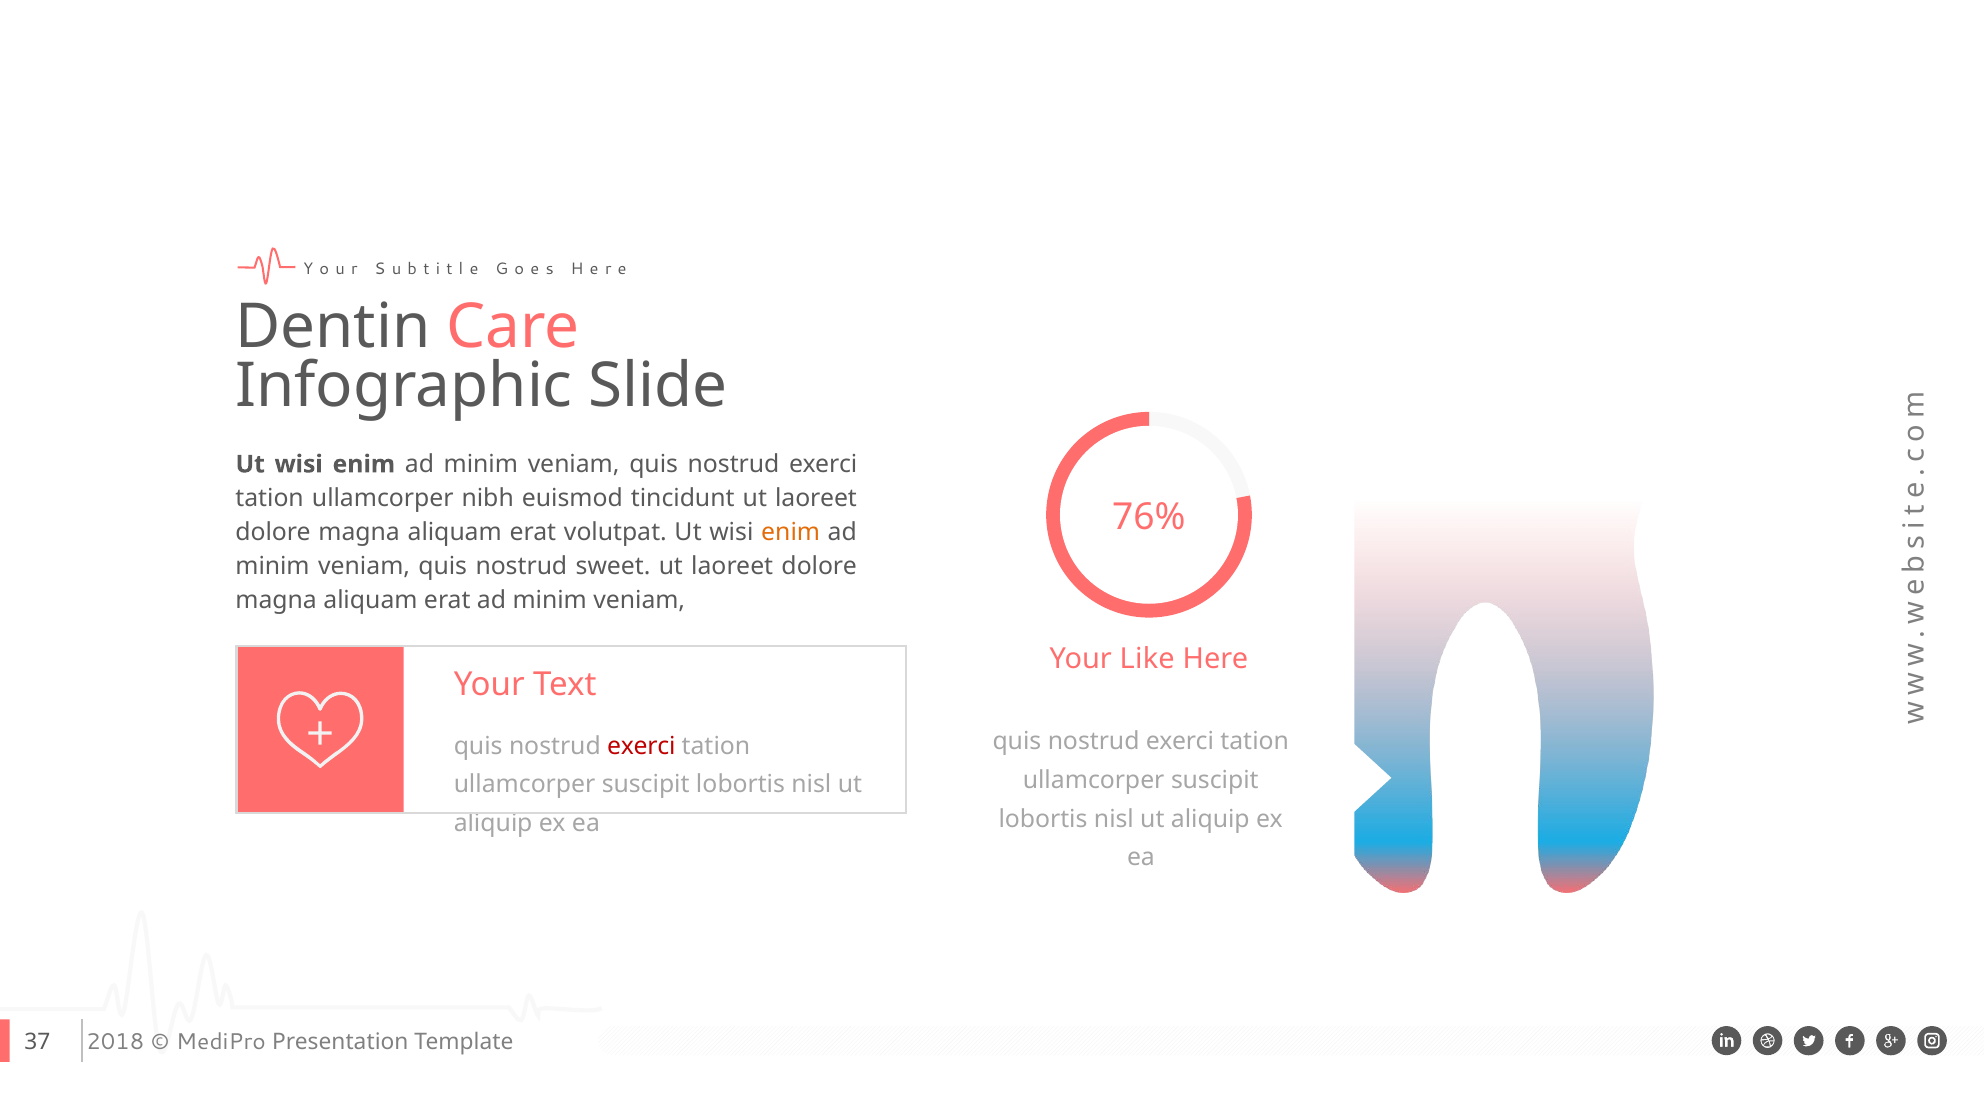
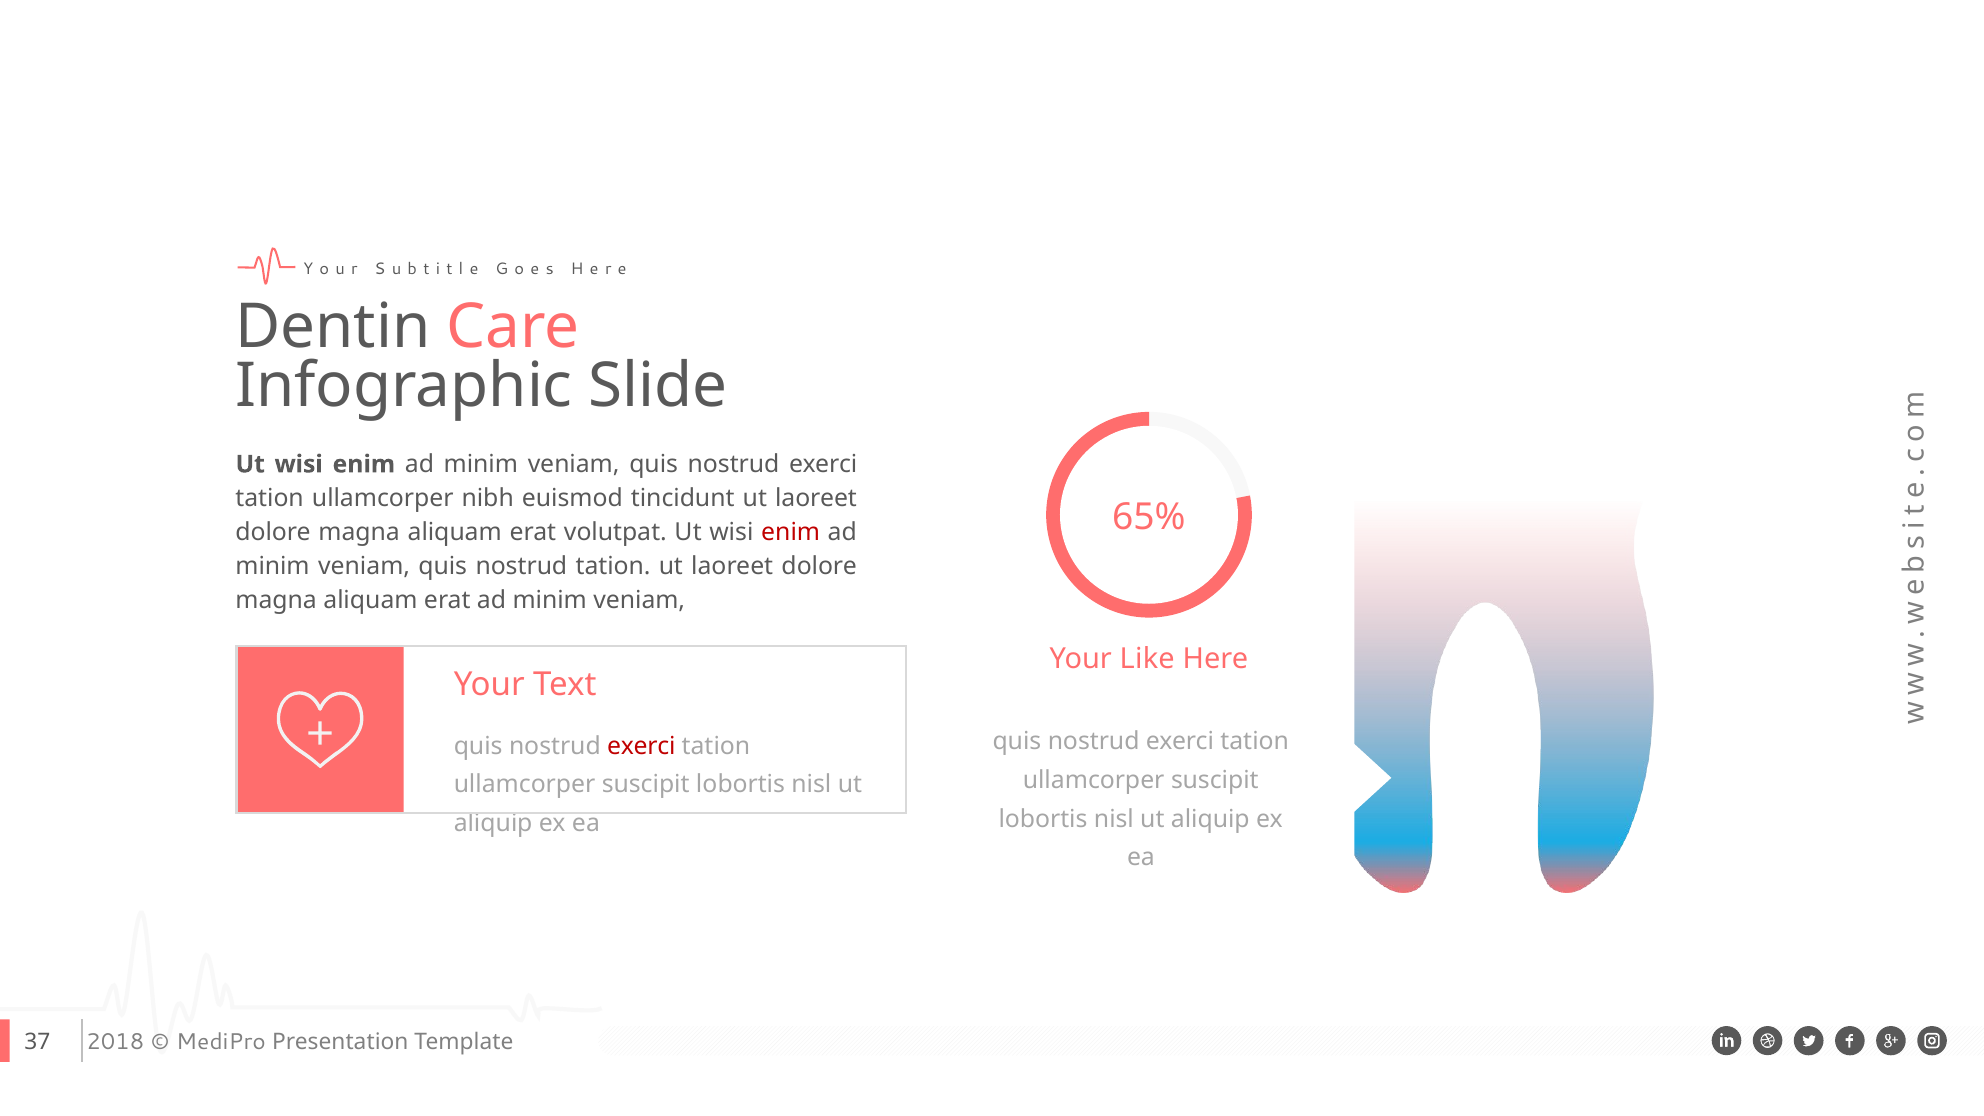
76%: 76% -> 65% (1149, 517)
enim colour: orange -> red (791, 532)
nostrud sweet: sweet -> tation (613, 566)
